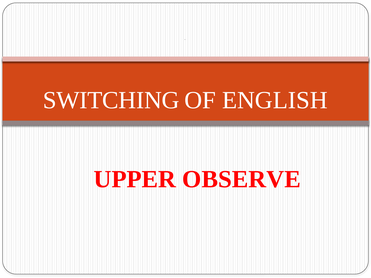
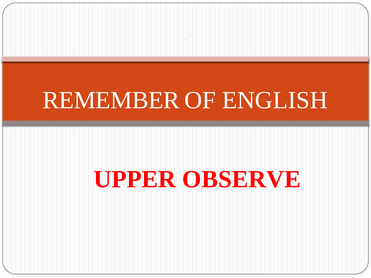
SWITCHING: SWITCHING -> REMEMBER (111, 100)
